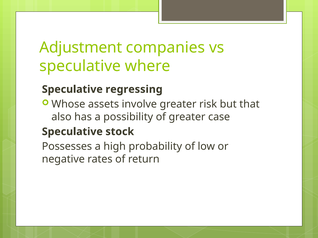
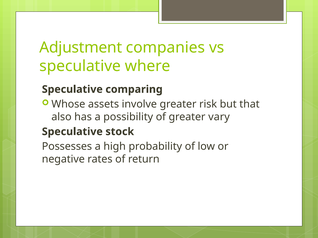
regressing: regressing -> comparing (134, 90)
case: case -> vary (219, 117)
